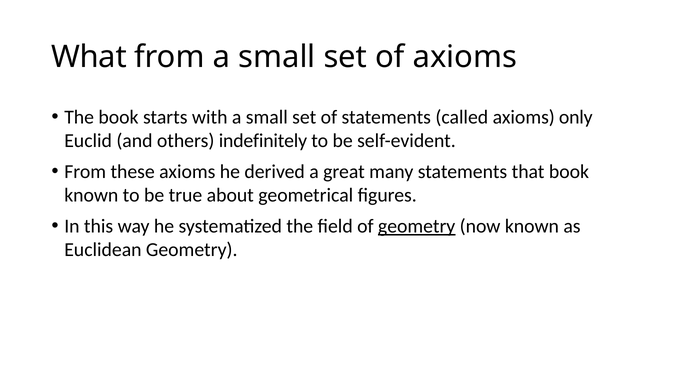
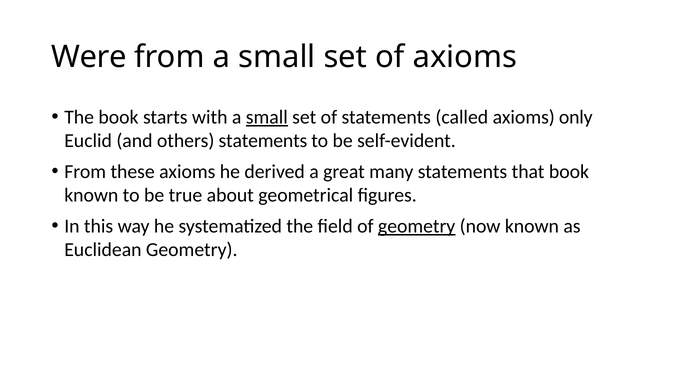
What: What -> Were (89, 57)
small underline: none -> present (267, 117)
others indefinitely: indefinitely -> statements (263, 141)
